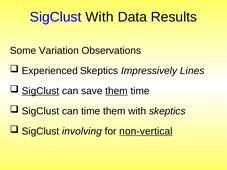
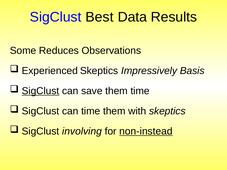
SigClust With: With -> Best (100, 17)
Variation: Variation -> Reduces (59, 51)
Lines: Lines -> Basis (192, 71)
them underline: present -> none (117, 91)
non-vertical: non-vertical -> non-instead (146, 131)
